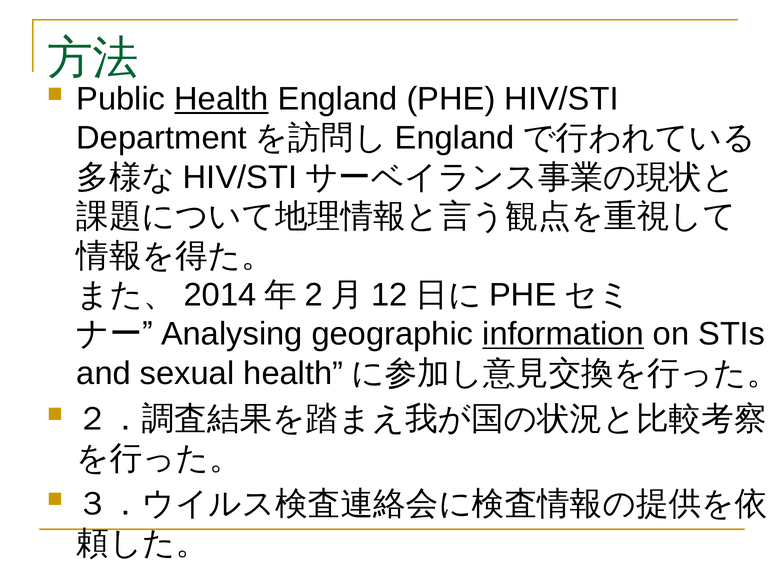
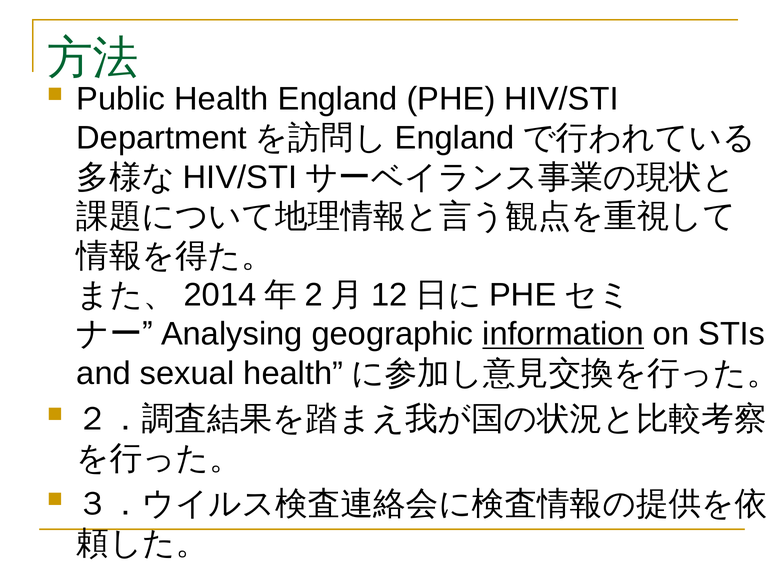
Health underline: present -> none (222, 99)
